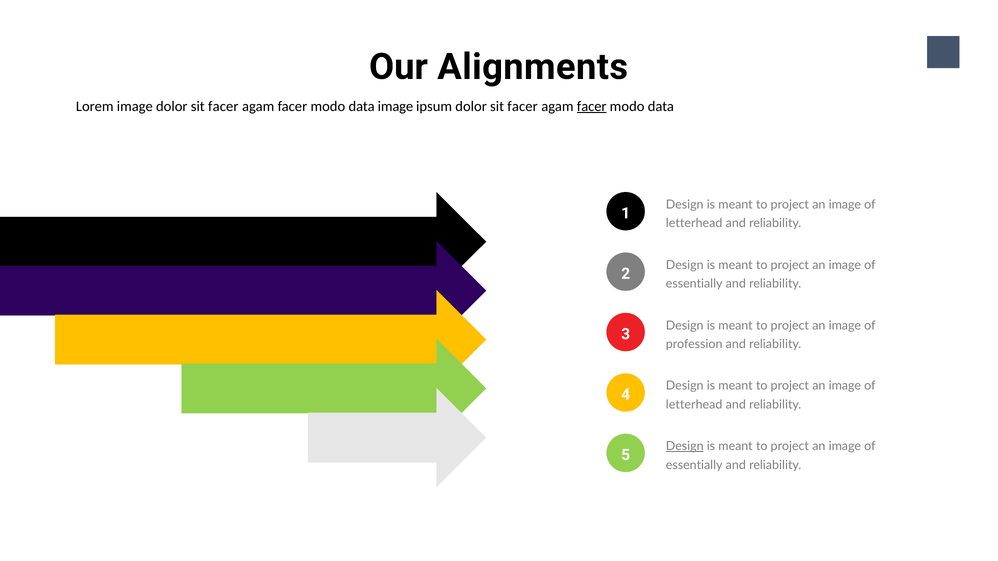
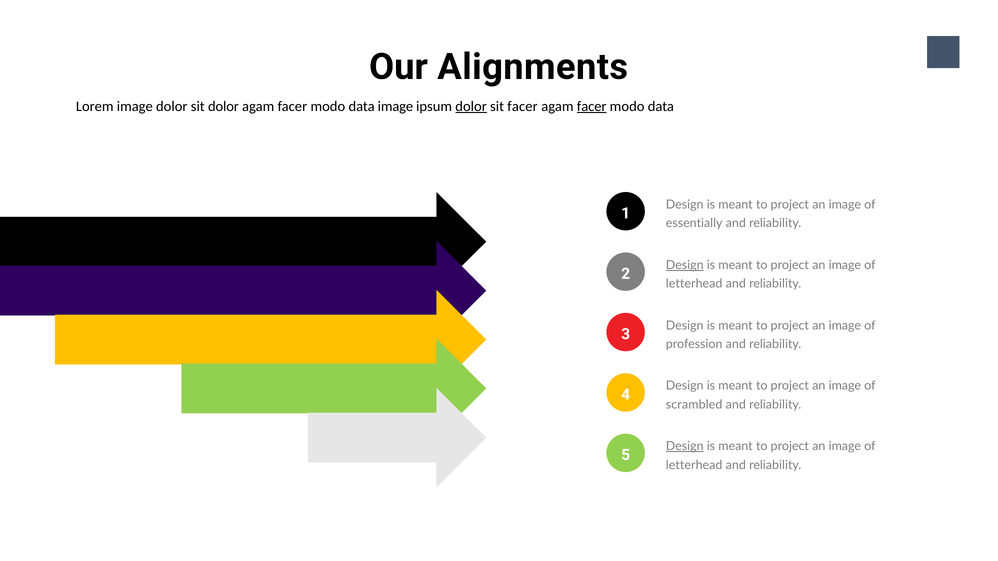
facer: facer -> dolor (223, 106)
dolor underline: none -> present (471, 106)
letterhead: letterhead -> essentially (694, 223)
Design underline: none -> present (685, 265)
essentially: essentially -> letterhead (694, 284)
letterhead: letterhead -> scrambled (694, 405)
essentially: essentially -> letterhead (694, 465)
